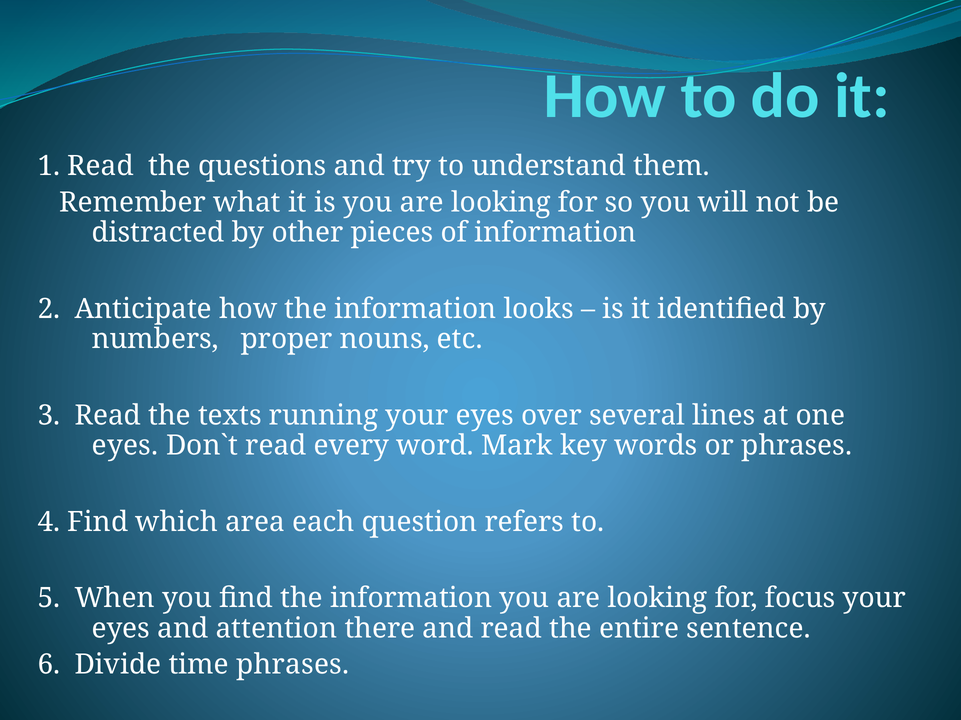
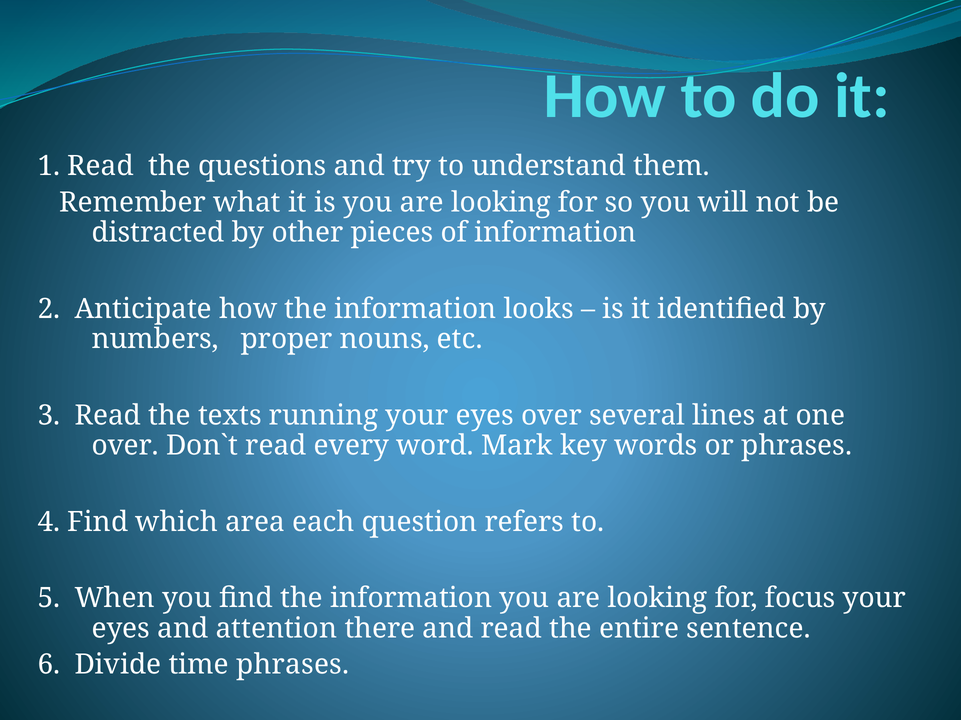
eyes: eyes -> over (125, 446)
